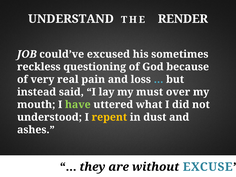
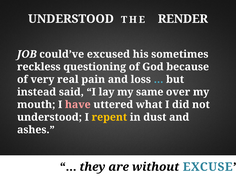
UNDERSTAND: UNDERSTAND -> UNDERSTOOD (71, 19)
must: must -> same (150, 92)
have colour: light green -> pink (78, 105)
